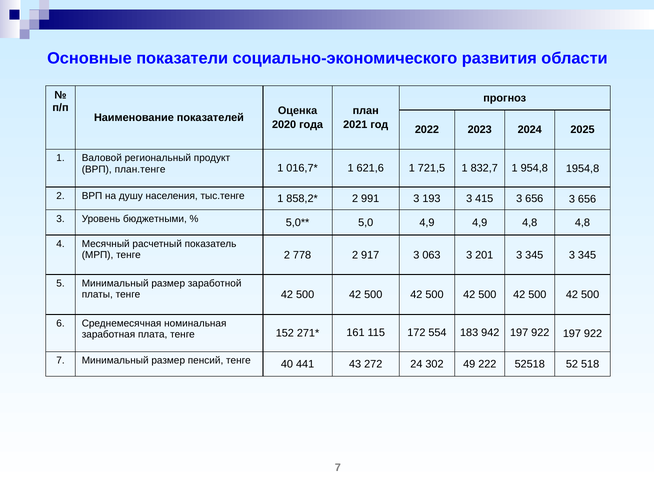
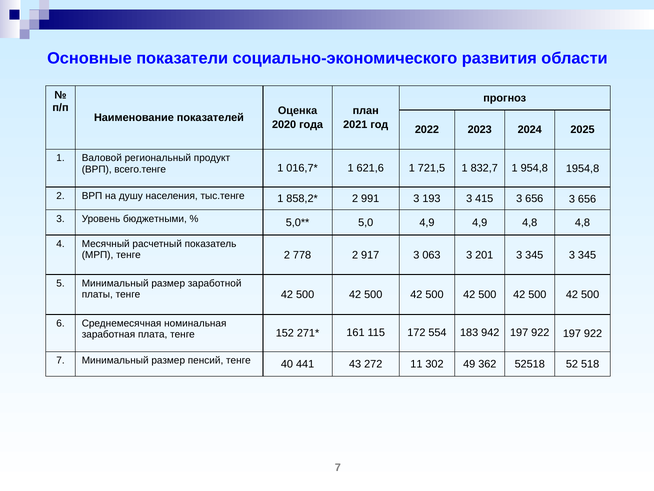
план.тенге: план.тенге -> всего.тенге (140, 169)
24: 24 -> 11 (416, 364)
222: 222 -> 362 (487, 364)
